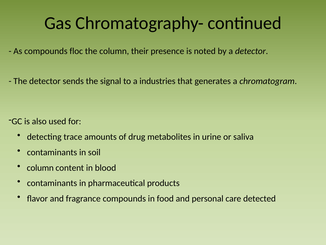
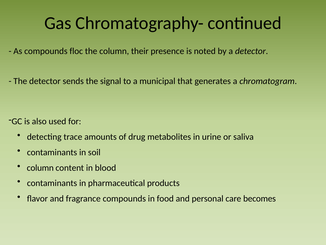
industries: industries -> municipal (157, 81)
detected: detected -> becomes (260, 198)
